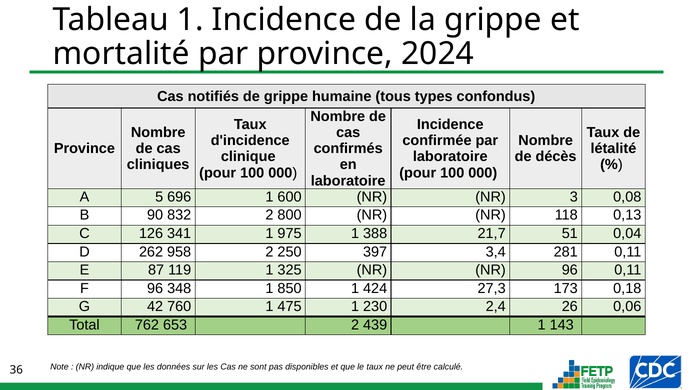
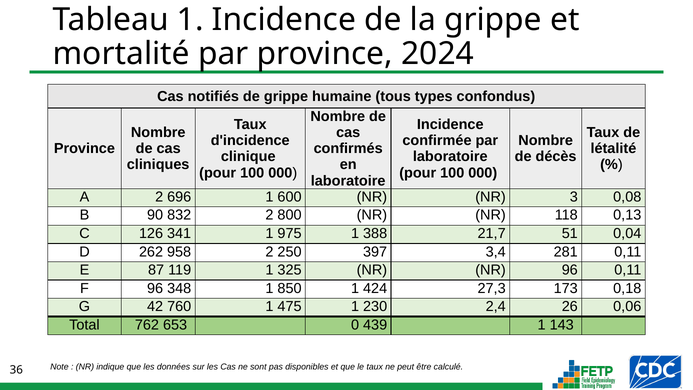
A 5: 5 -> 2 (159, 197)
653 2: 2 -> 0 (355, 325)
